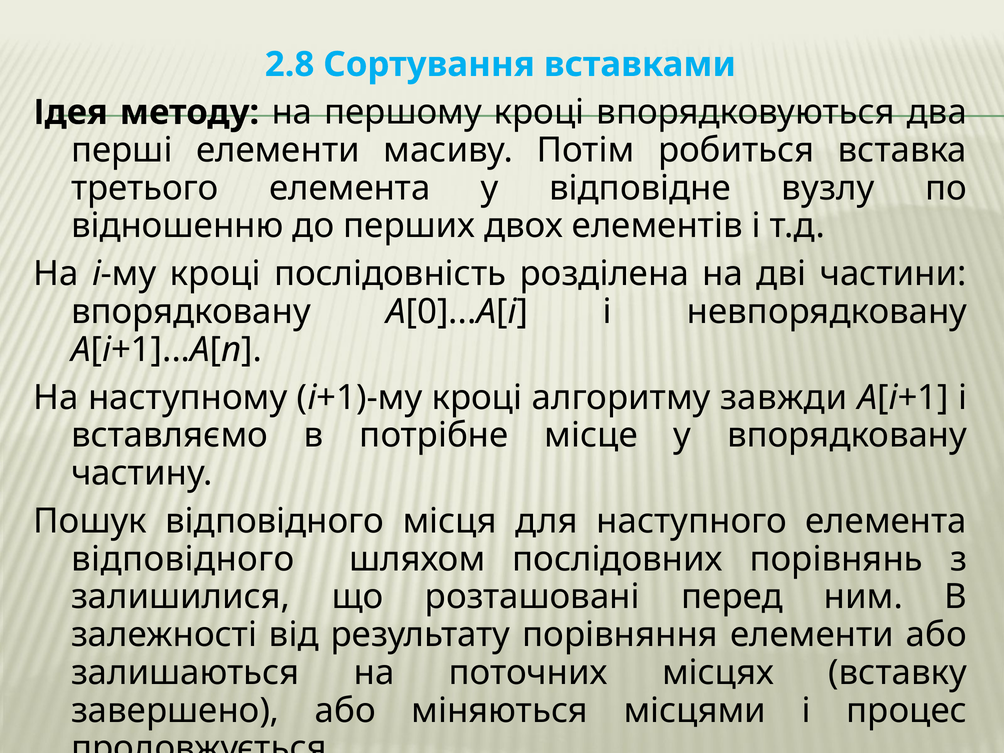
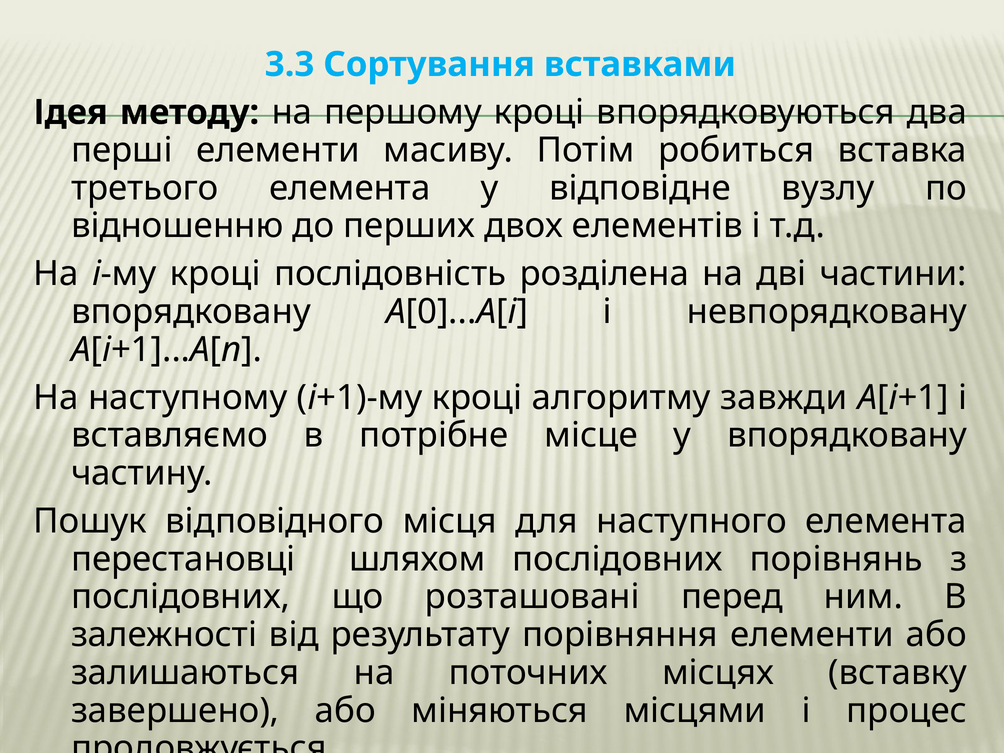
2.8: 2.8 -> 3.3 (290, 64)
відповідного: відповідного -> перестановці (183, 559)
залишилися: залишилися -> послідовних (181, 597)
